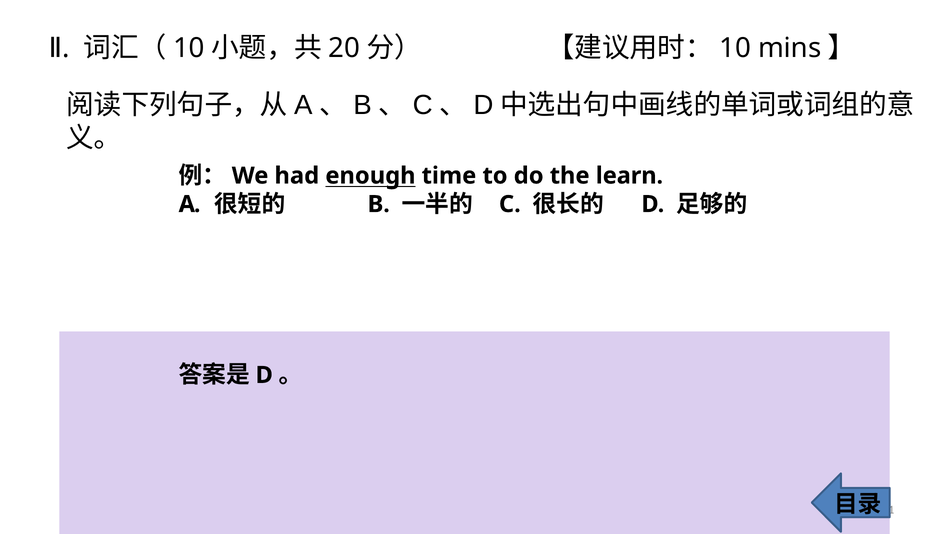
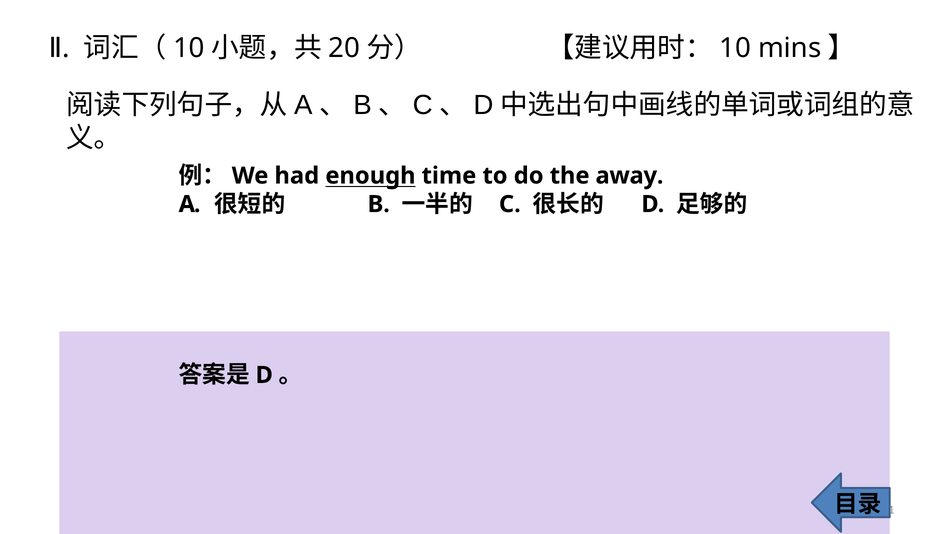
learn: learn -> away (629, 176)
